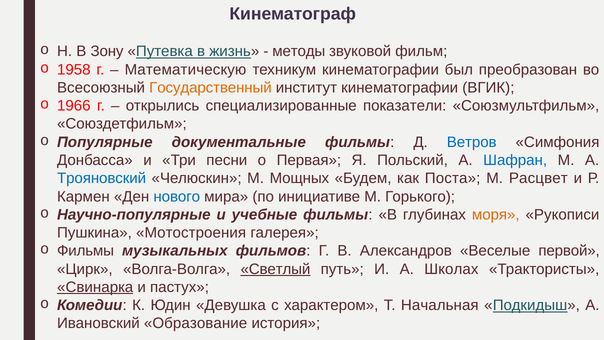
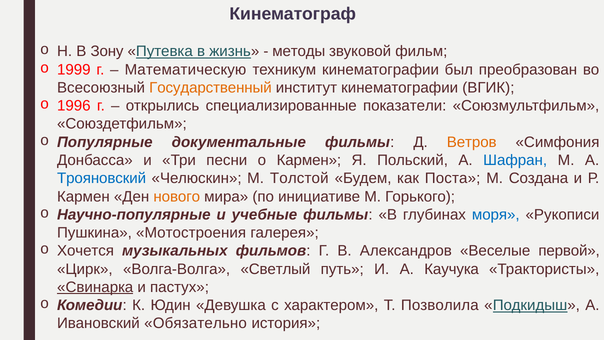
1958: 1958 -> 1999 (74, 70)
1966: 1966 -> 1996 (74, 106)
Ветров colour: blue -> orange (472, 142)
о Первая: Первая -> Кармен (309, 160)
Мощных: Мощных -> Толстой (299, 178)
Расцвет: Расцвет -> Создана (538, 178)
нового colour: blue -> orange (177, 196)
моря colour: orange -> blue (496, 214)
Фильмы: Фильмы -> Хочется (86, 251)
Светлый underline: present -> none (275, 269)
Школах: Школах -> Каучука (452, 269)
Начальная: Начальная -> Позволила (440, 305)
Образование: Образование -> Обязательно (196, 323)
